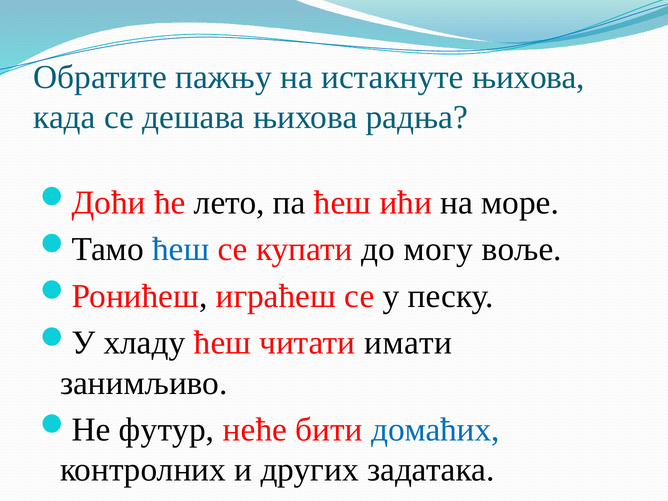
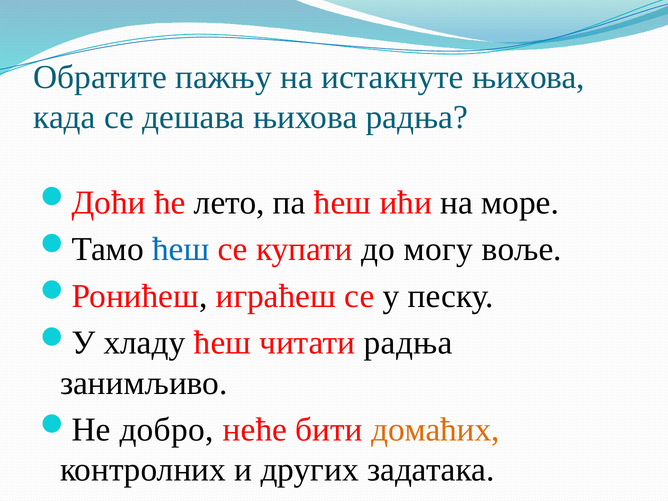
читати имати: имати -> радња (408, 343)
футур: футур -> добро (167, 430)
домаћих colour: blue -> orange (435, 430)
